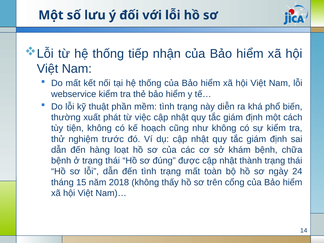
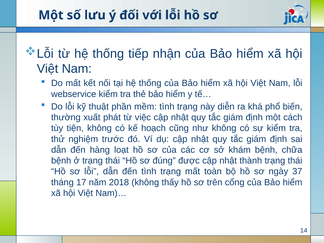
24: 24 -> 37 (297, 171)
15: 15 -> 17 (81, 182)
